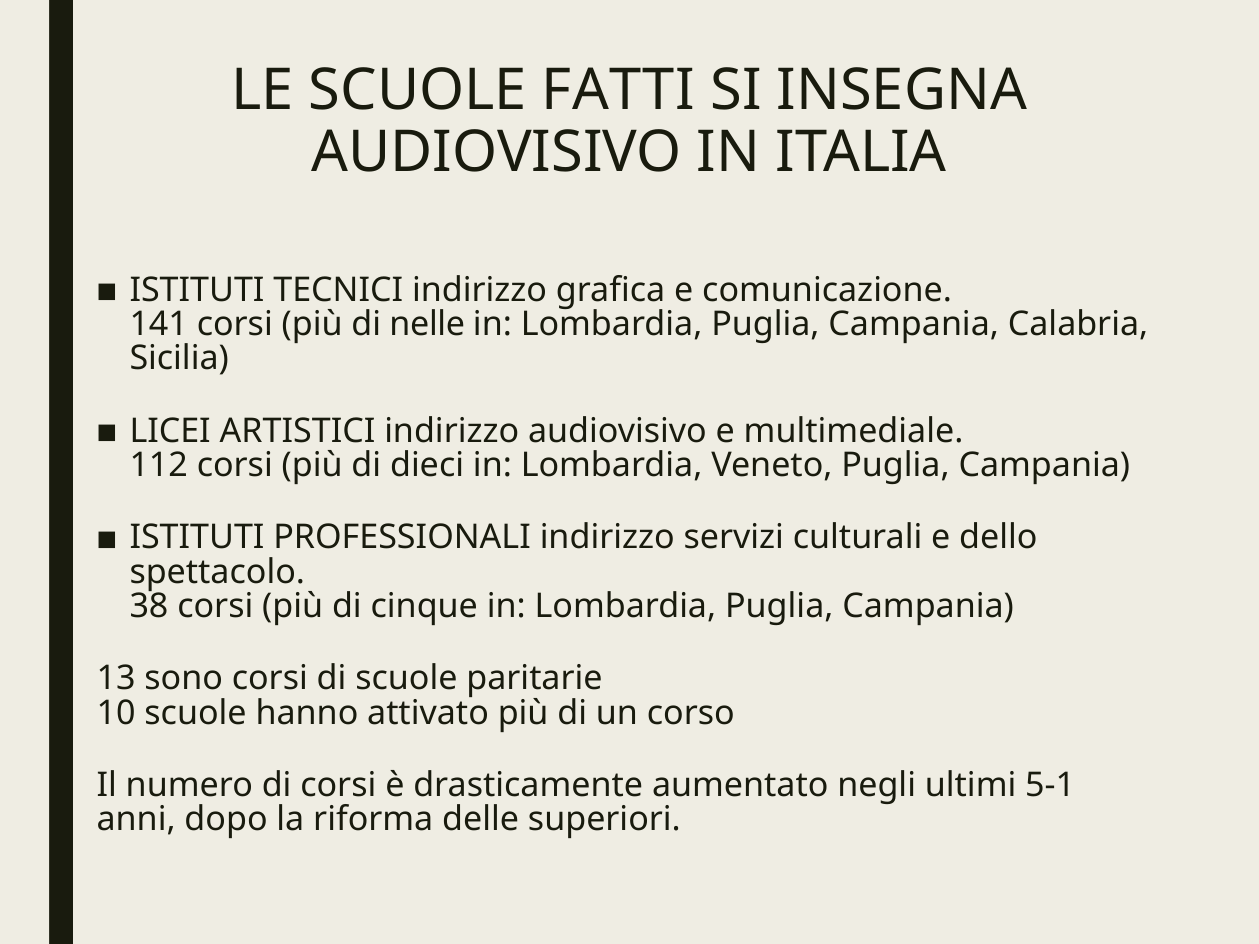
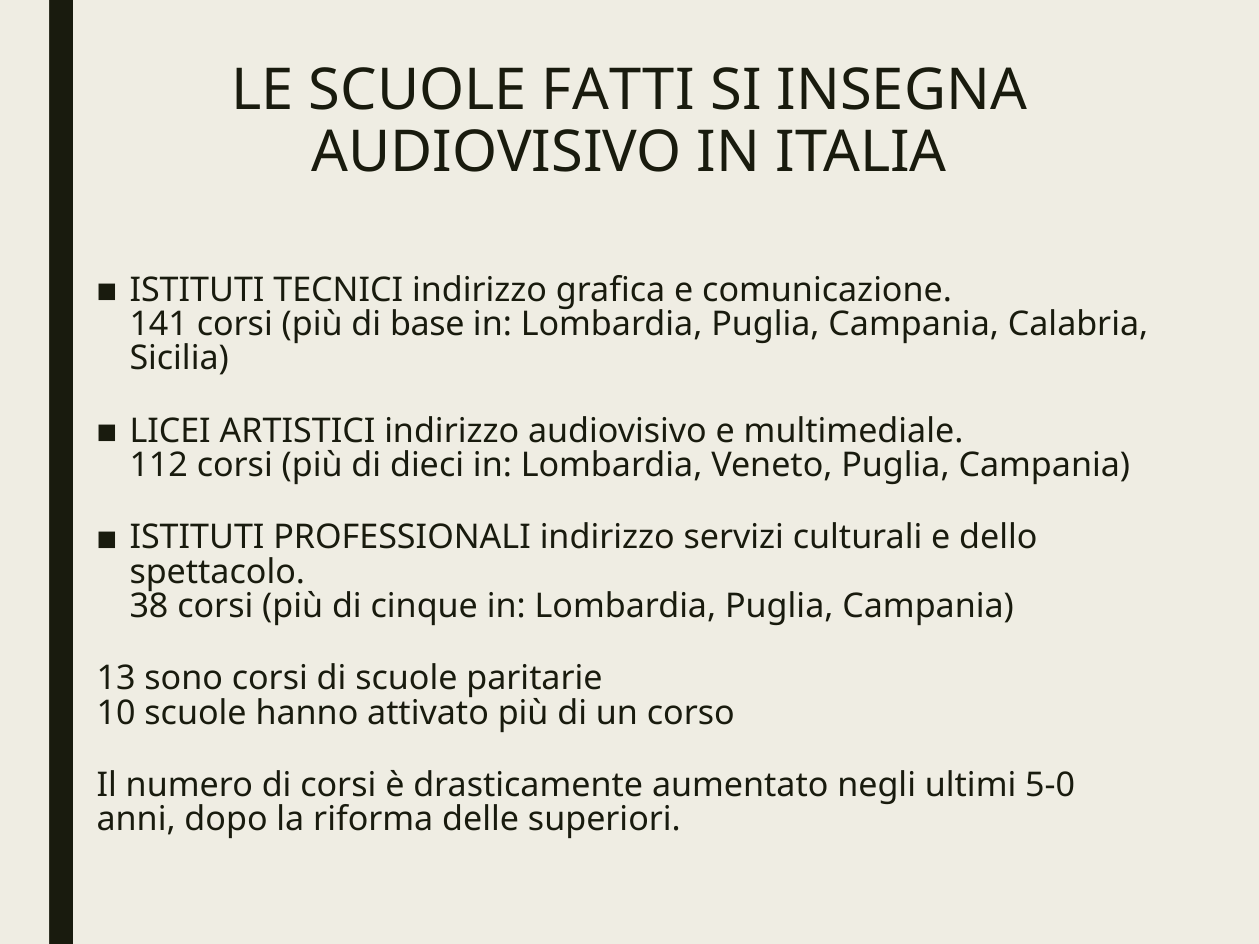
nelle: nelle -> base (427, 324)
5-1: 5-1 -> 5-0 (1050, 786)
